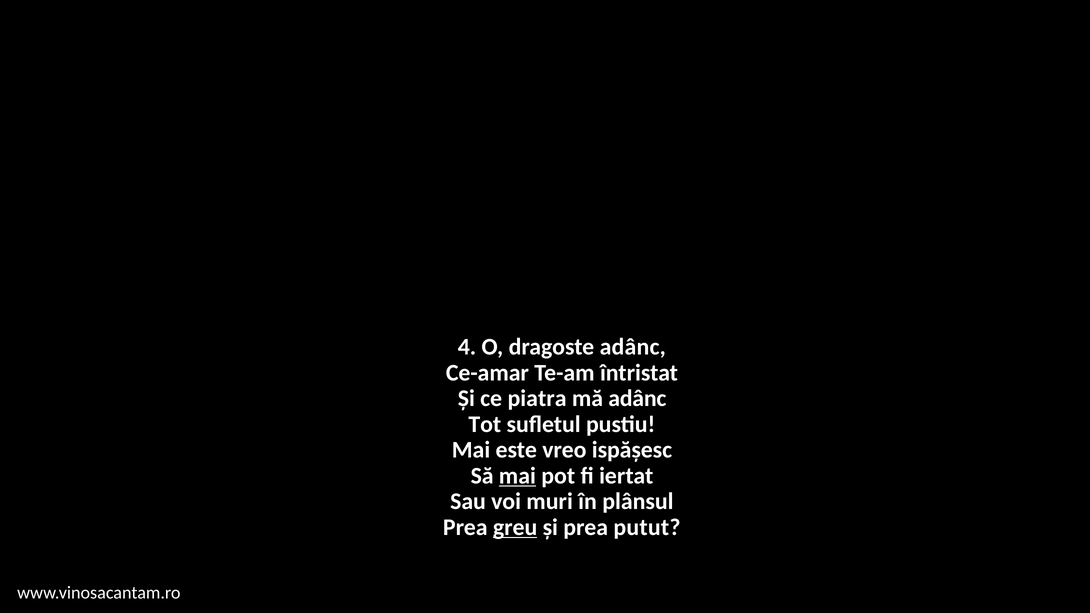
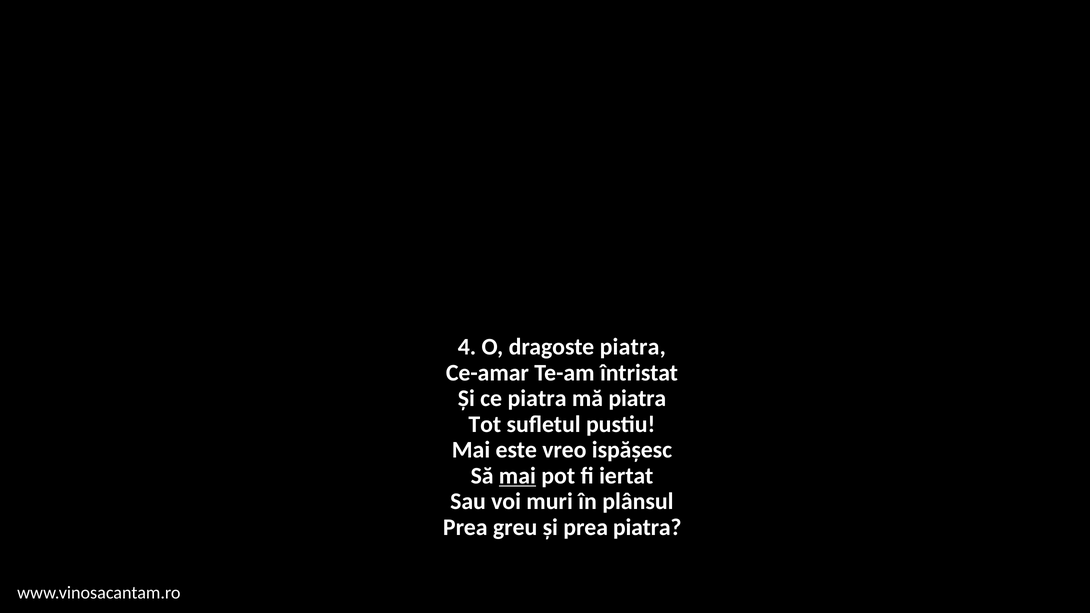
dragoste adânc: adânc -> piatra (633, 347)
mă adânc: adânc -> piatra (637, 399)
greu underline: present -> none (515, 527)
prea putut: putut -> piatra (647, 527)
